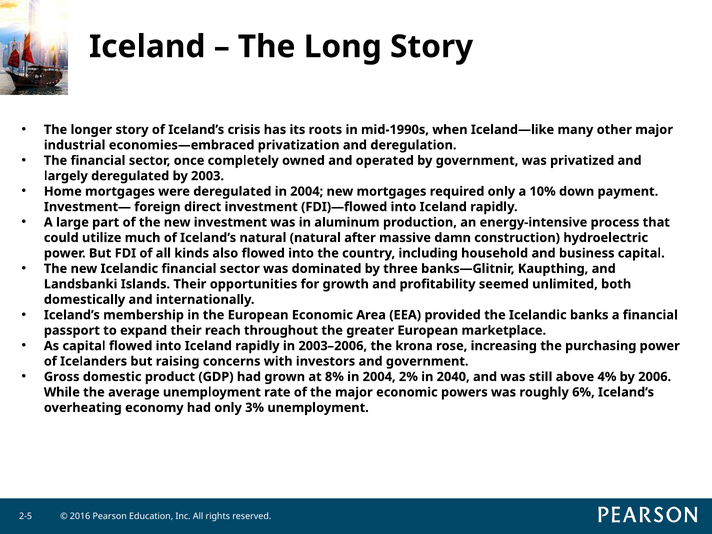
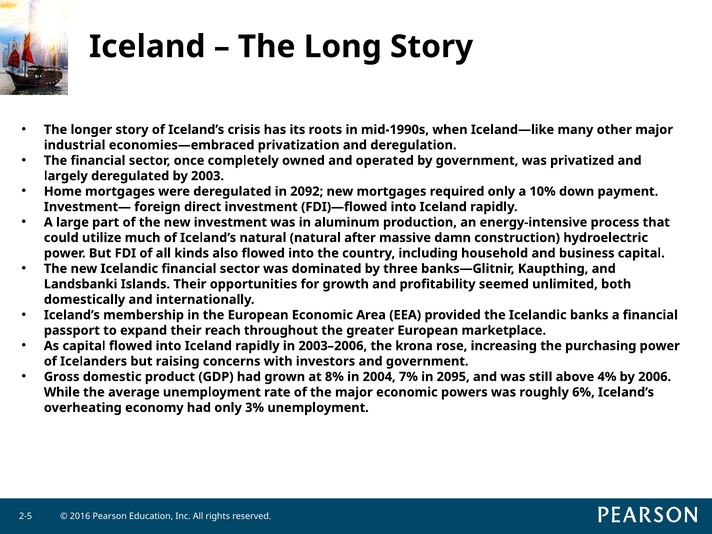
deregulated in 2004: 2004 -> 2092 (307, 191)
2%: 2% -> 7% (408, 377)
2040: 2040 -> 2095 (453, 377)
